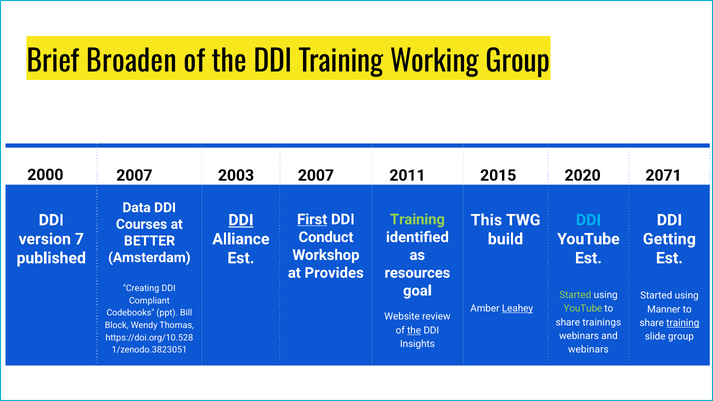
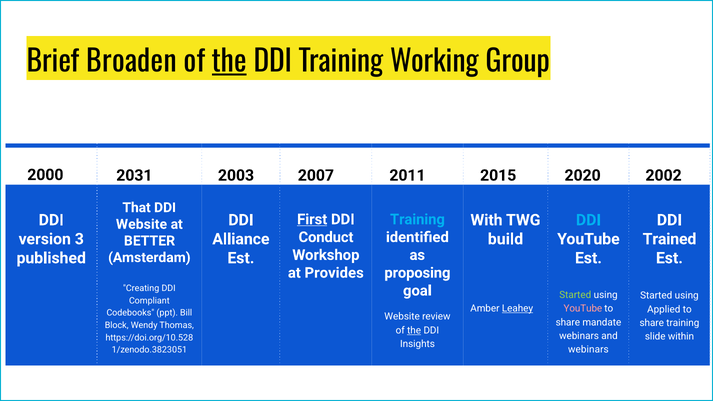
the underline: none -> present (229, 62)
2007: 2007 -> 2031 (134, 175)
2071: 2071 -> 2002 (664, 175)
Data: Data -> That (137, 208)
Training colour: light green -> light blue (417, 219)
DDI underline: present -> none (241, 220)
This: This -> With (487, 220)
Courses: Courses -> Website (141, 224)
7: 7 -> 3 (79, 239)
Getting: Getting -> Trained (669, 239)
resources: resources -> proposing (417, 273)
YouTube colour: light green -> pink (583, 309)
Manner: Manner -> Applied (664, 309)
trainings: trainings -> mandate (602, 322)
training underline: present -> none (683, 323)
slide group: group -> within (681, 337)
